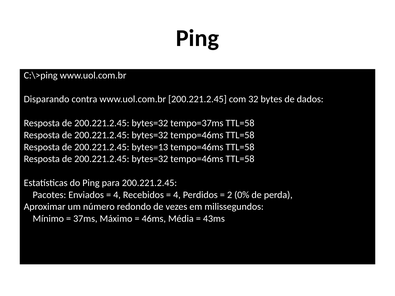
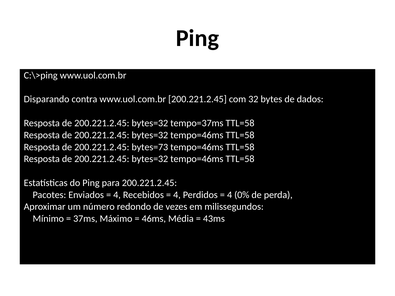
bytes=13: bytes=13 -> bytes=73 (150, 147)
2: 2 -> 4 (230, 195)
